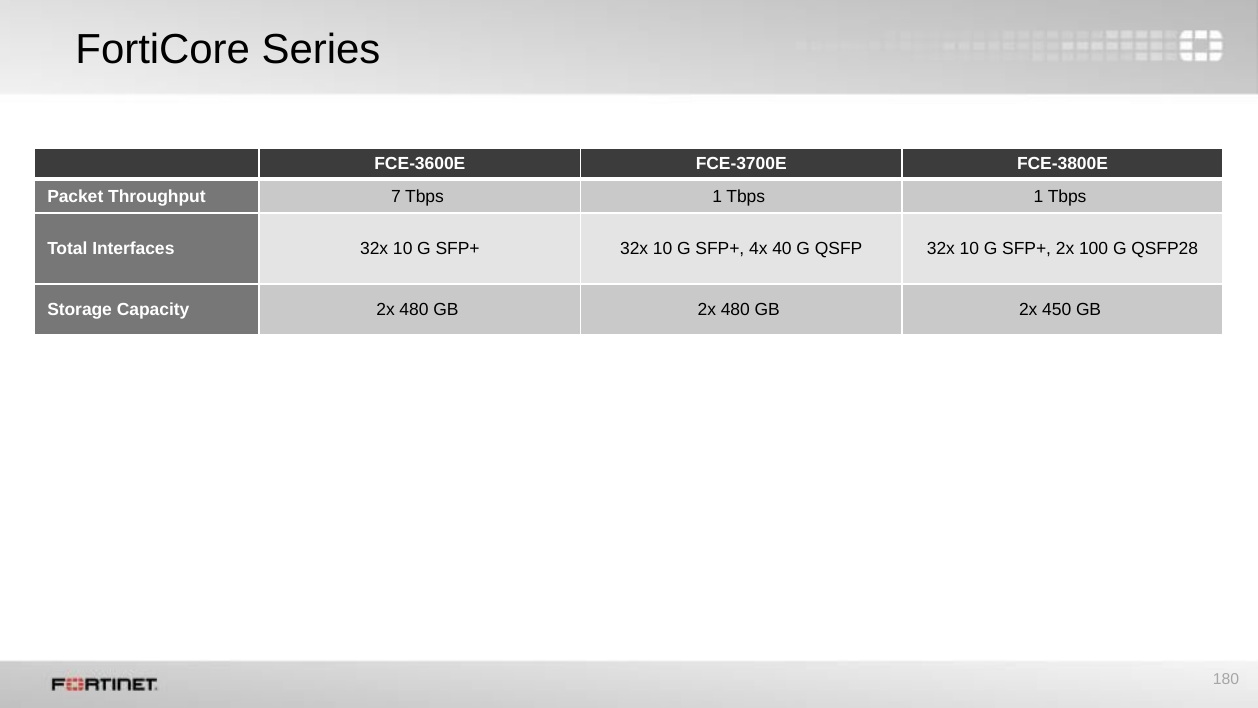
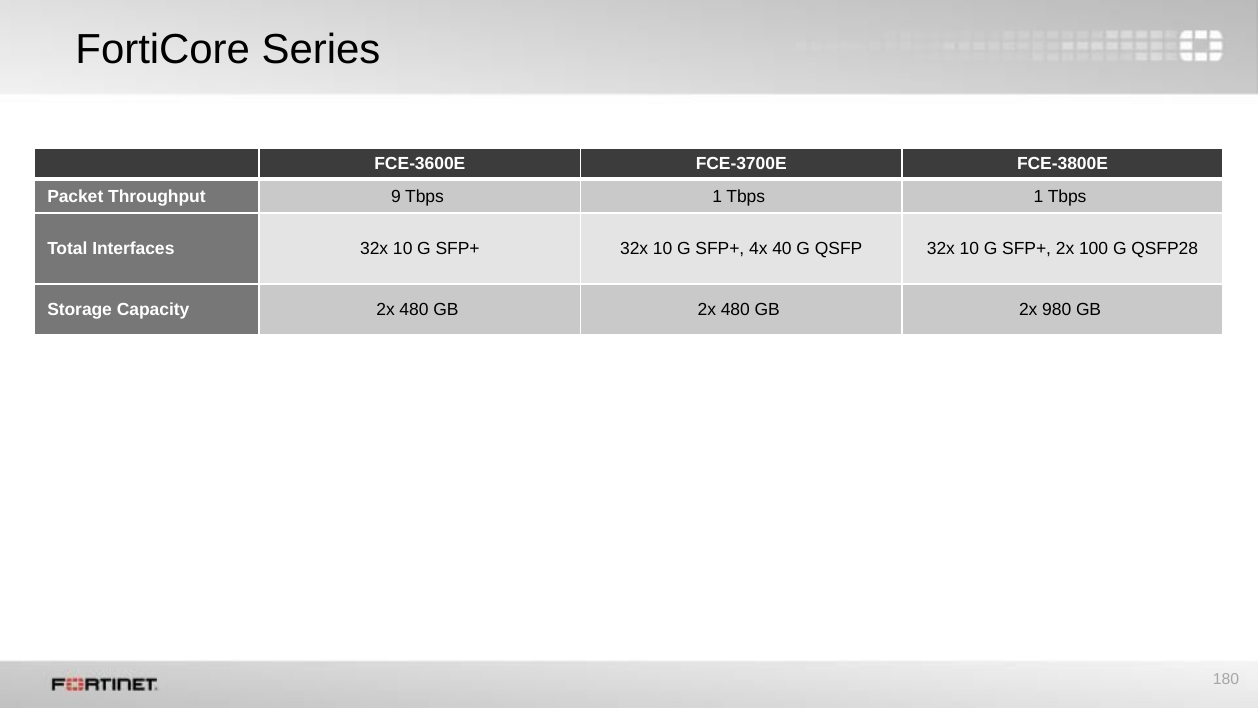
7: 7 -> 9 (396, 196)
450: 450 -> 980 (1057, 309)
